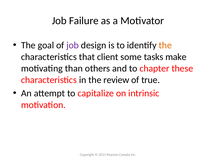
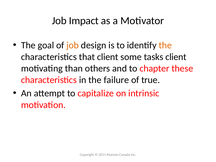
Failure: Failure -> Impact (84, 21)
job colour: purple -> orange (73, 45)
tasks make: make -> client (176, 57)
review: review -> failure (116, 80)
